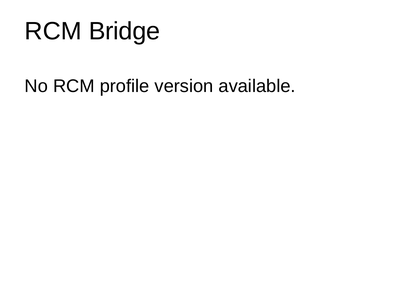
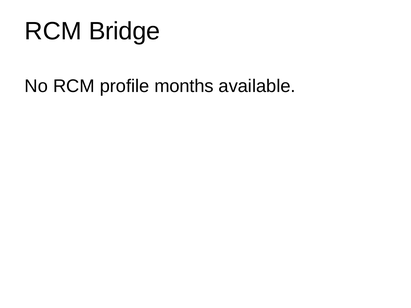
version: version -> months (184, 86)
